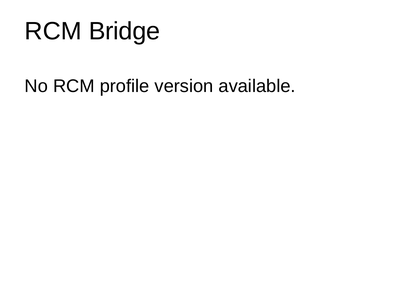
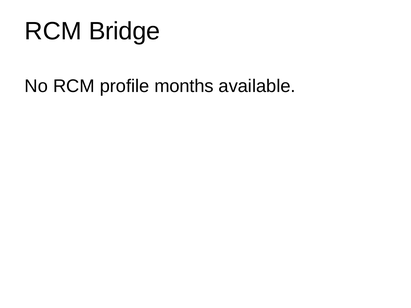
version: version -> months (184, 86)
